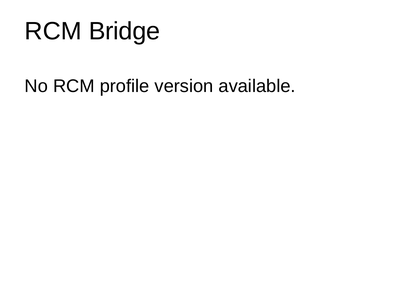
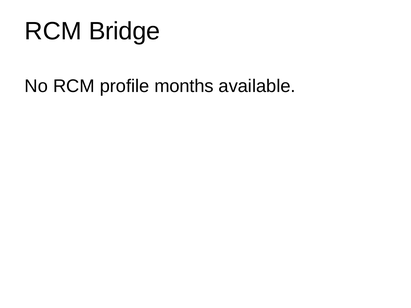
version: version -> months (184, 86)
